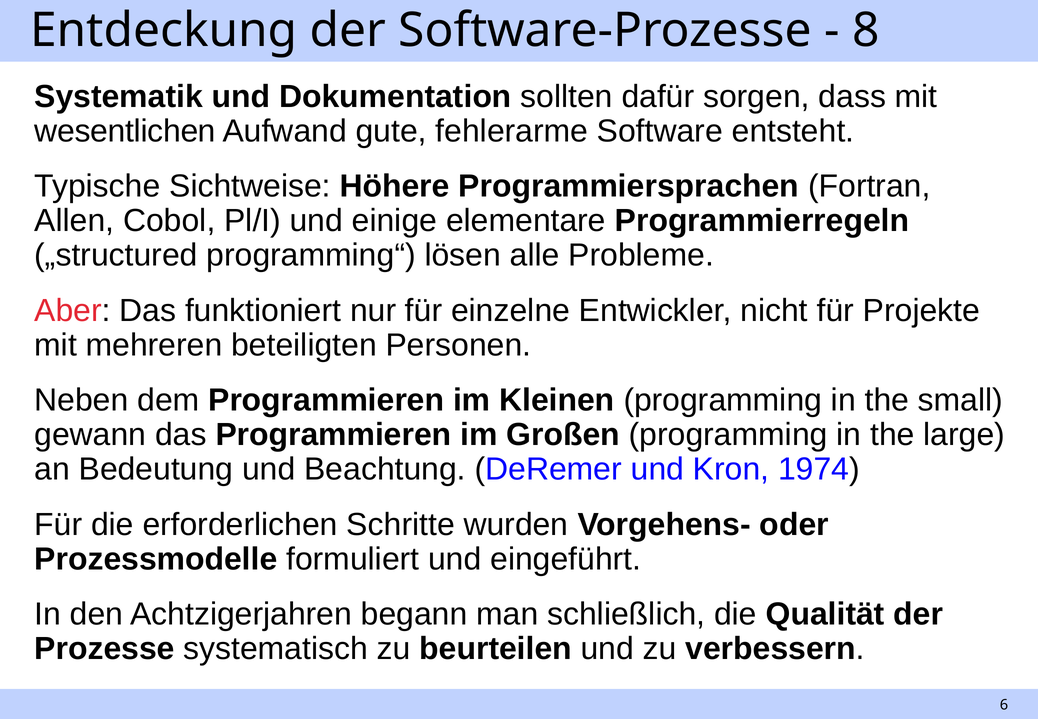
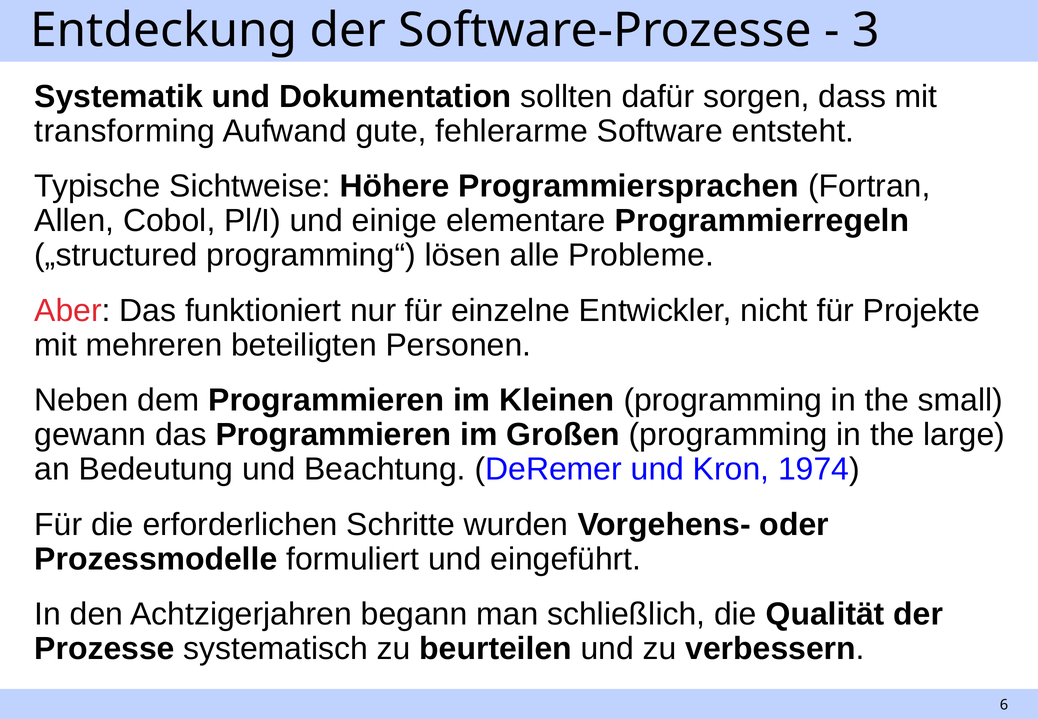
8: 8 -> 3 (866, 31)
wesentlichen: wesentlichen -> transforming (125, 131)
